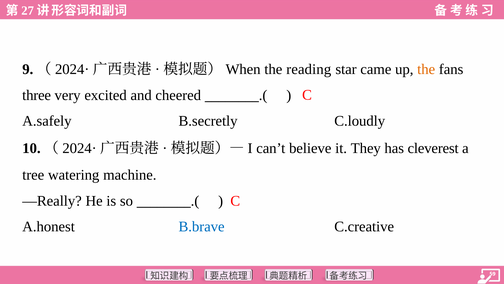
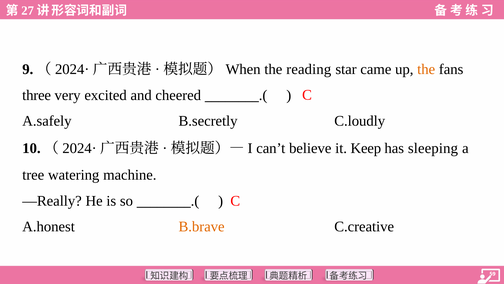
They: They -> Keep (366, 148)
cleverest: cleverest -> sleeping (433, 148)
B.brave colour: blue -> orange (202, 226)
